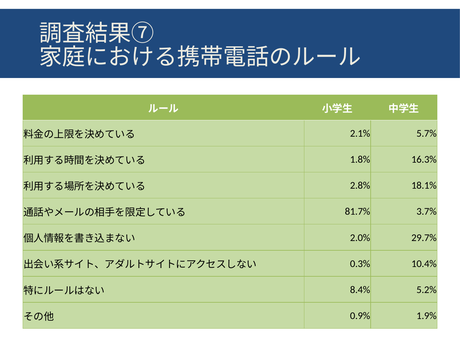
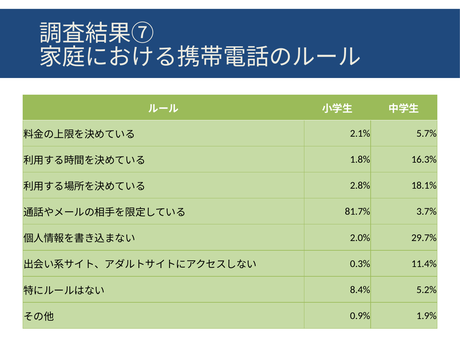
10.4%: 10.4% -> 11.4% (424, 264)
